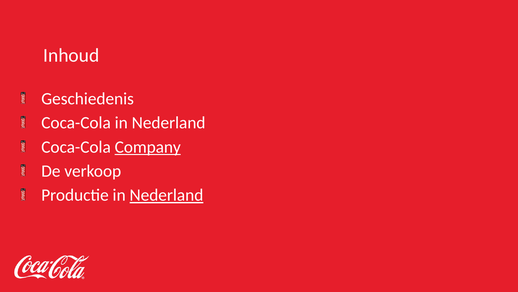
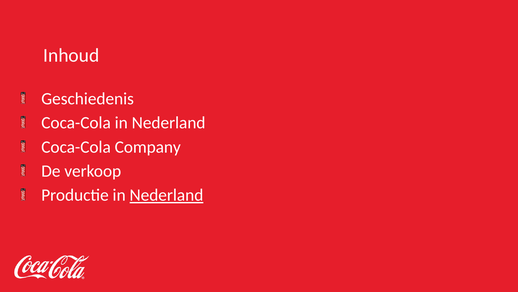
Company underline: present -> none (148, 147)
